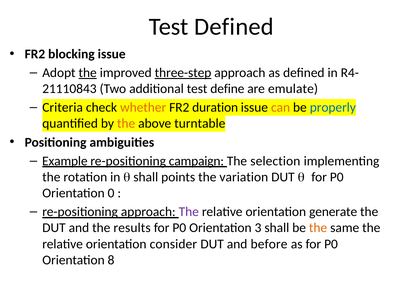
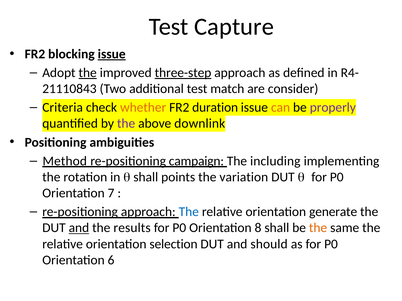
Test Defined: Defined -> Capture (234, 27)
issue underline: none -> present (112, 54)
define: define -> match (227, 89)
emulate: emulate -> consider (293, 89)
properly colour: blue -> purple (333, 108)
the colour: orange -> purple (126, 124)
turntable: turntable -> downlink (200, 124)
Example: Example -> Method (65, 161)
selection: selection -> including (275, 161)
0: 0 -> 7 (111, 193)
The colour: purple -> blue (189, 212)
and underline: none -> present (79, 228)
3: 3 -> 8 (258, 228)
consider: consider -> selection (174, 244)
before: before -> should (269, 244)
8: 8 -> 6 (111, 260)
